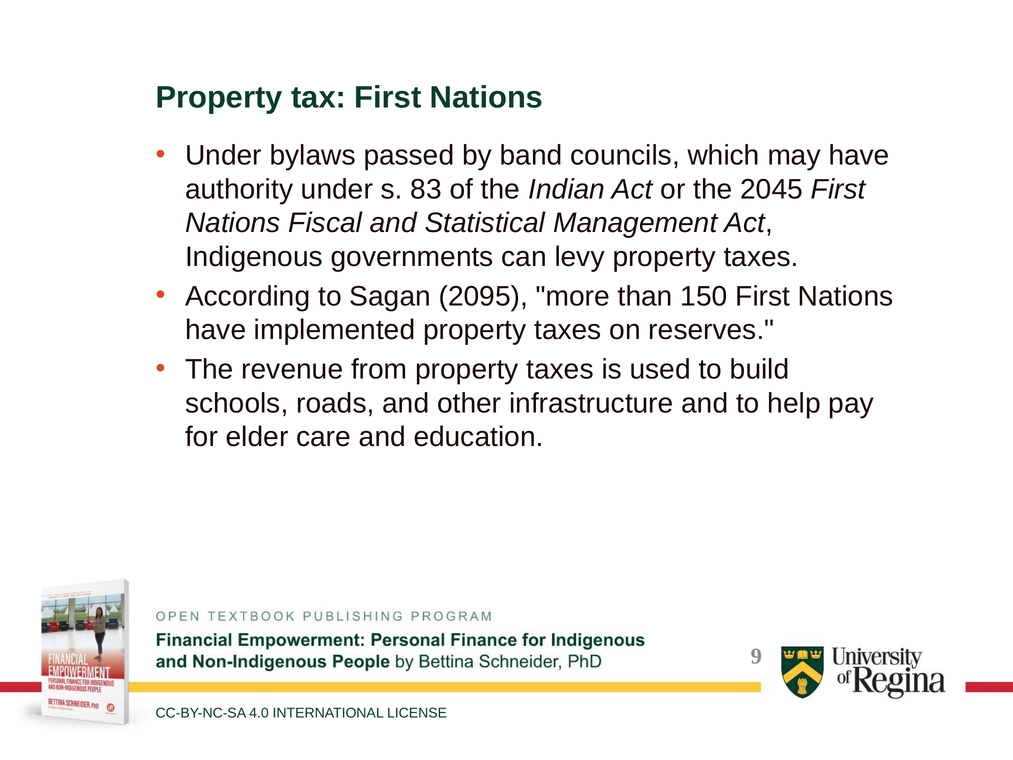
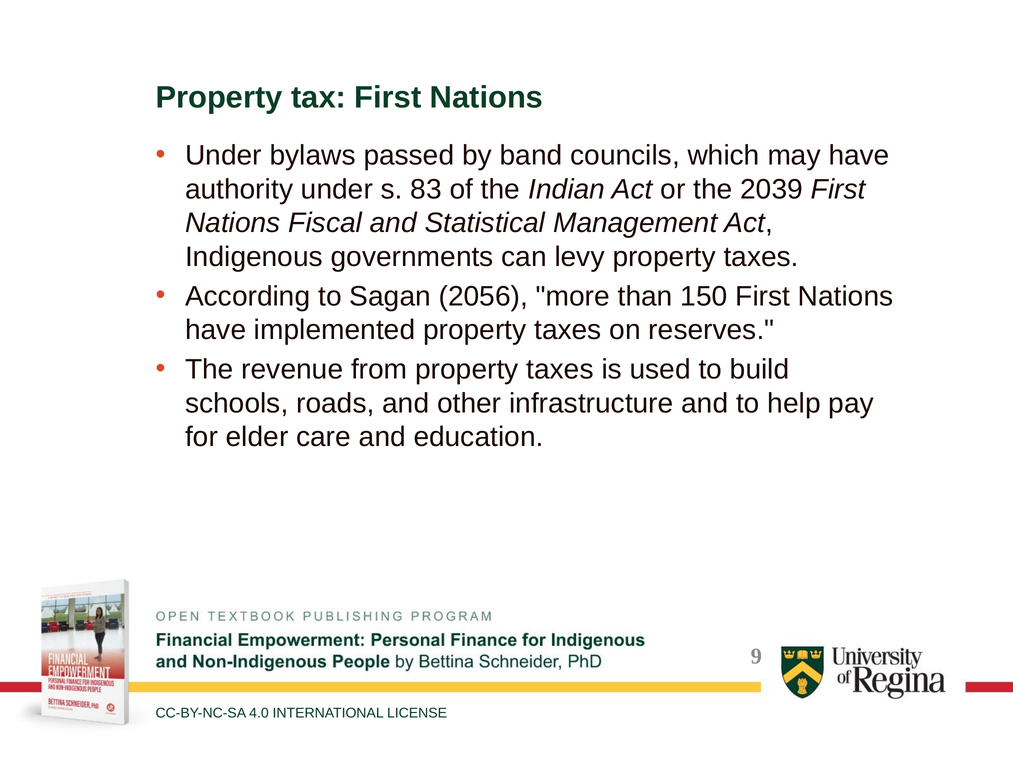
2045: 2045 -> 2039 (772, 189)
2095: 2095 -> 2056 (483, 296)
